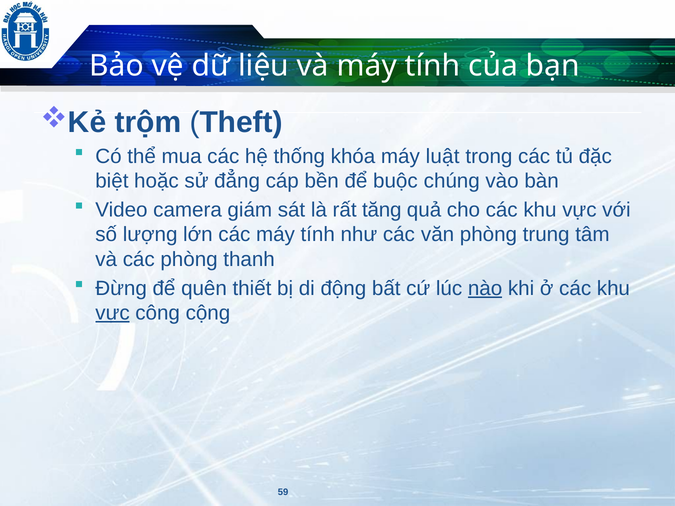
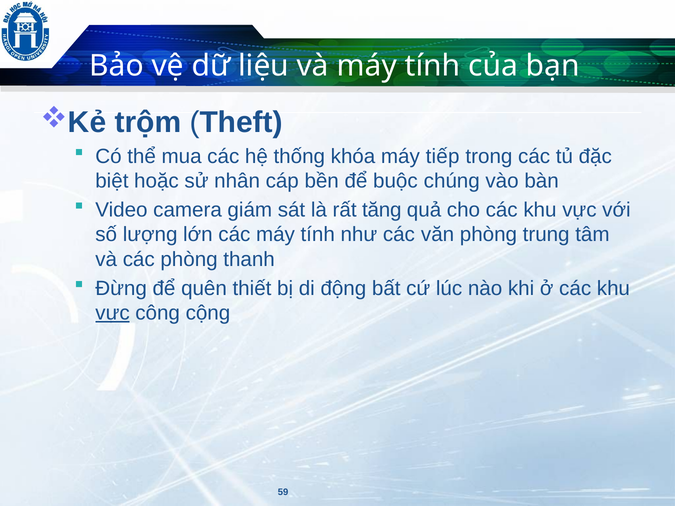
luật: luật -> tiếp (443, 156)
đẳng: đẳng -> nhân (237, 181)
nào underline: present -> none (485, 288)
